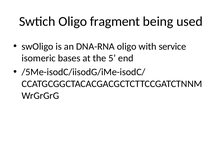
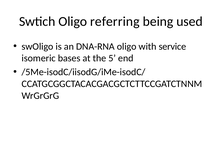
fragment: fragment -> referring (115, 21)
